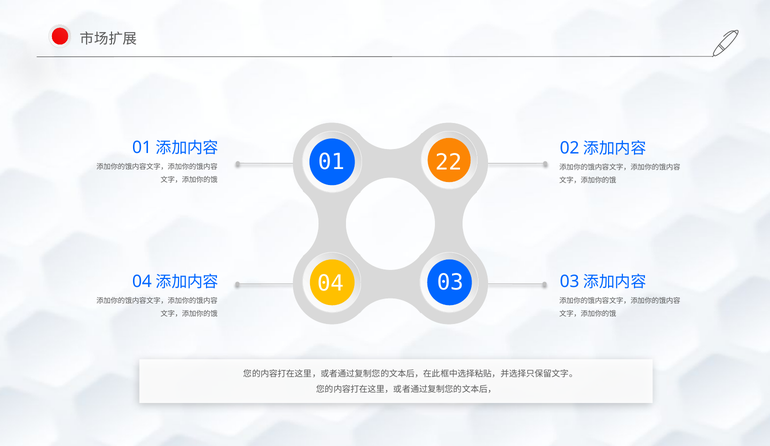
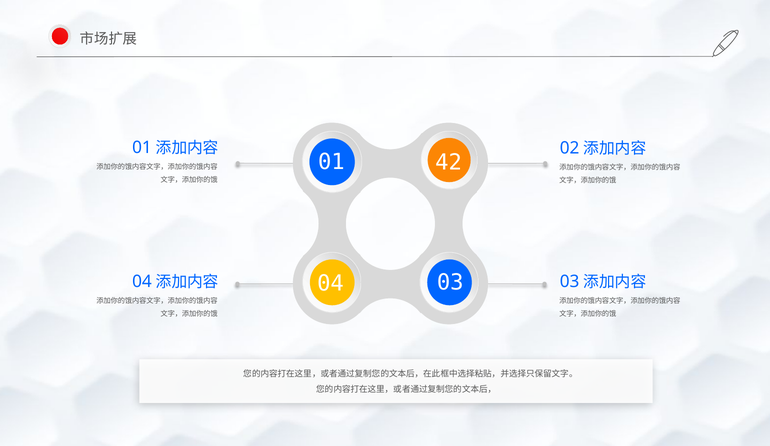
22: 22 -> 42 (449, 162)
